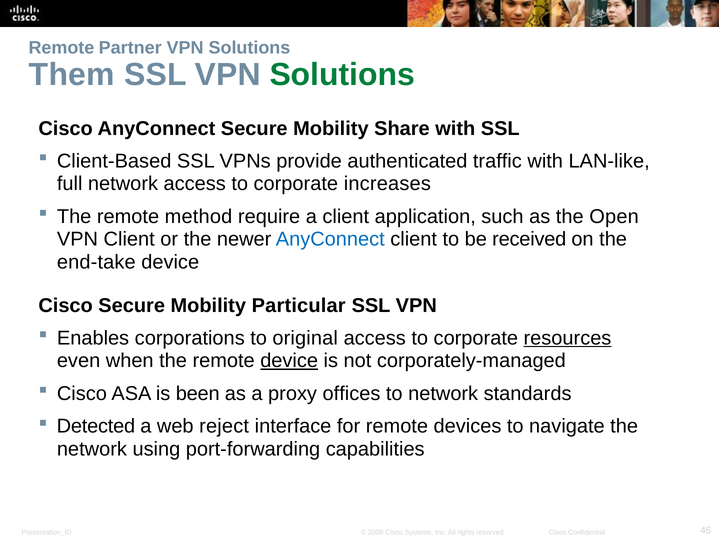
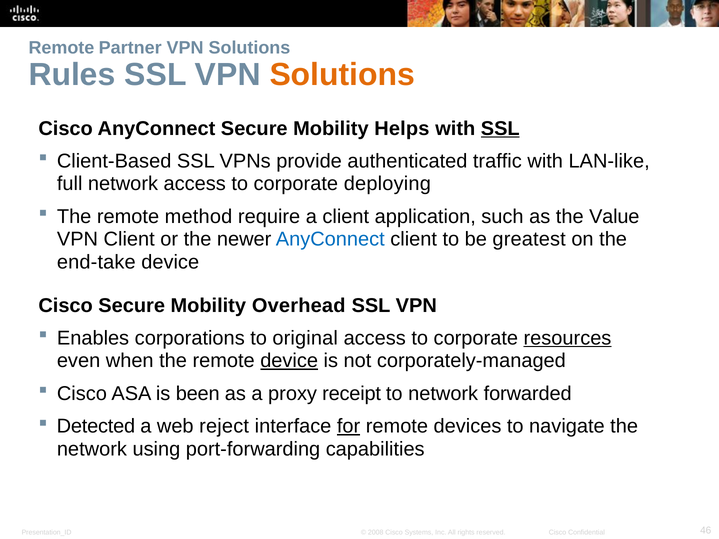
Them: Them -> Rules (72, 75)
Solutions colour: green -> orange (342, 75)
Share: Share -> Helps (402, 129)
SSL underline: none -> present (500, 129)
increases: increases -> deploying (387, 184)
Open: Open -> Value (614, 217)
received: received -> greatest (529, 239)
Particular: Particular -> Overhead (299, 306)
offices: offices -> receipt (352, 394)
standards: standards -> forwarded (528, 394)
for underline: none -> present (349, 426)
